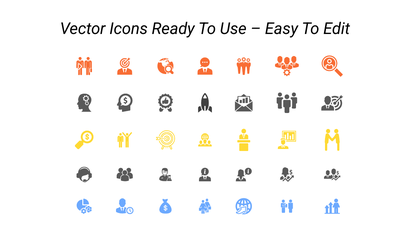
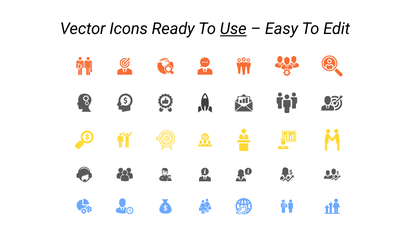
Use underline: none -> present (233, 29)
